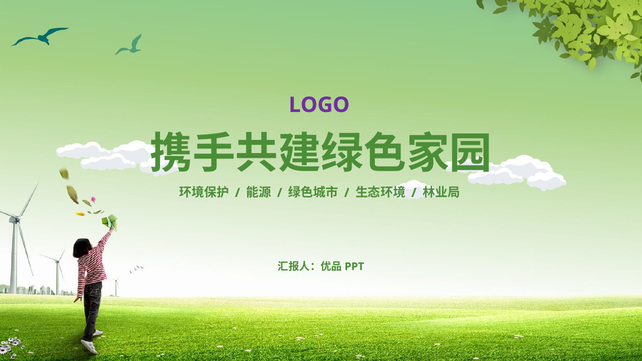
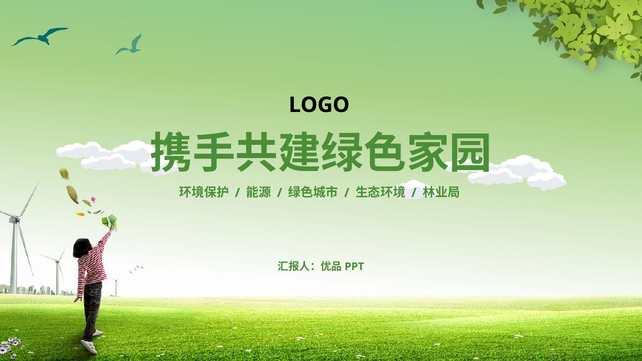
LOGO colour: purple -> black (319, 105)
